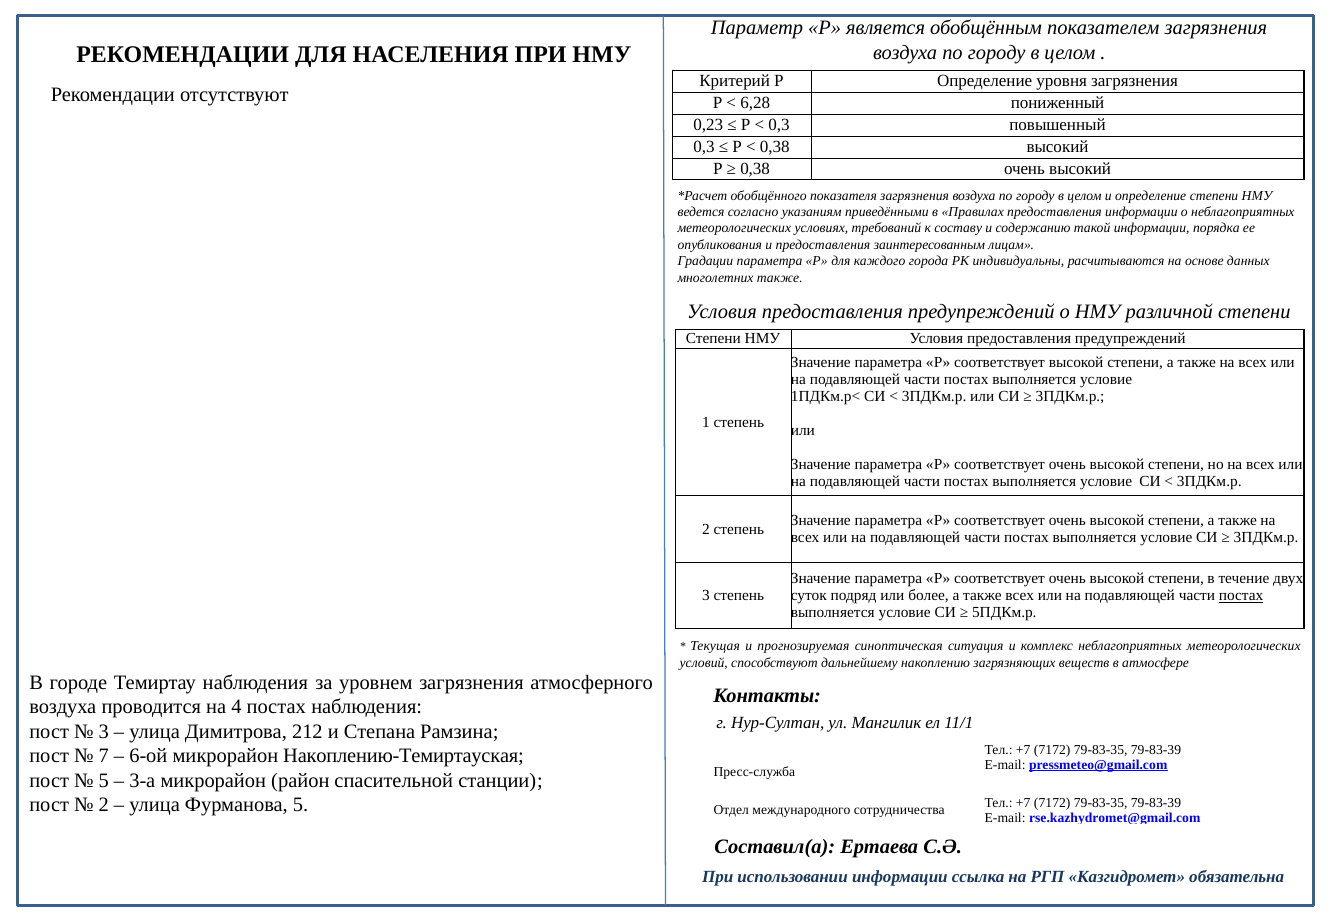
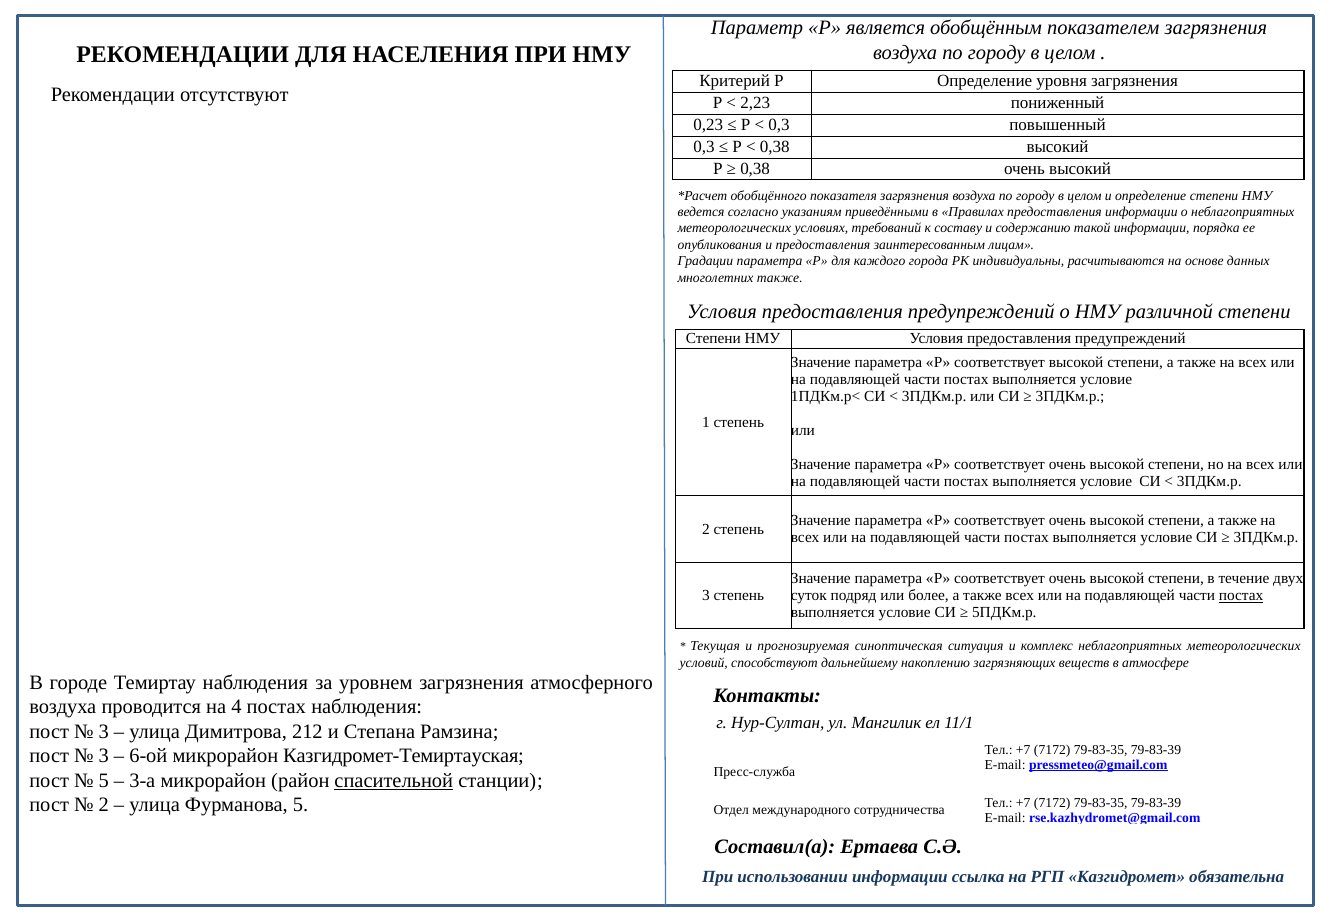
6,28: 6,28 -> 2,23 (755, 103)
7: 7 -> 3 (104, 756)
Накоплению-Темиртауская: Накоплению-Темиртауская -> Казгидромет-Темиртауская (403, 756)
спасительной underline: none -> present (394, 781)
